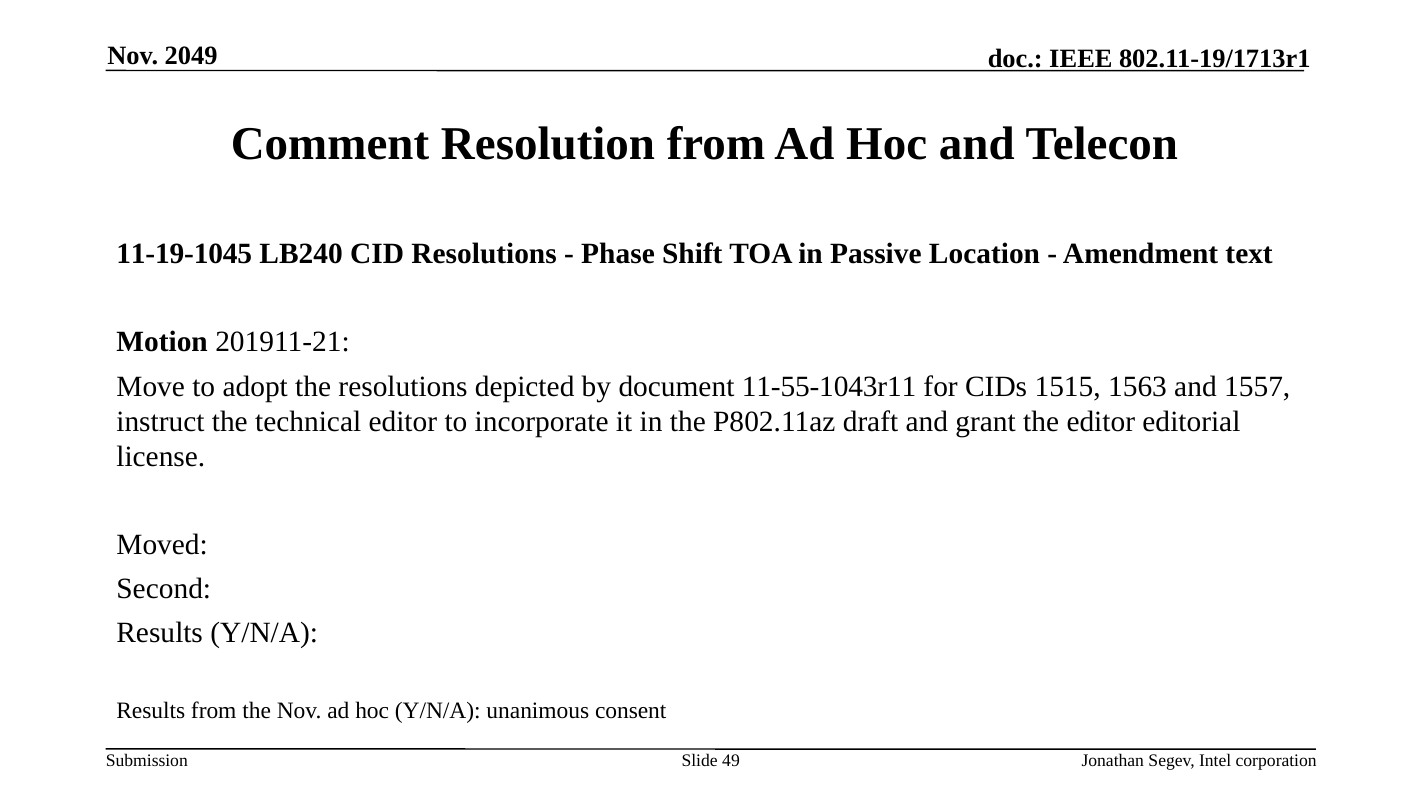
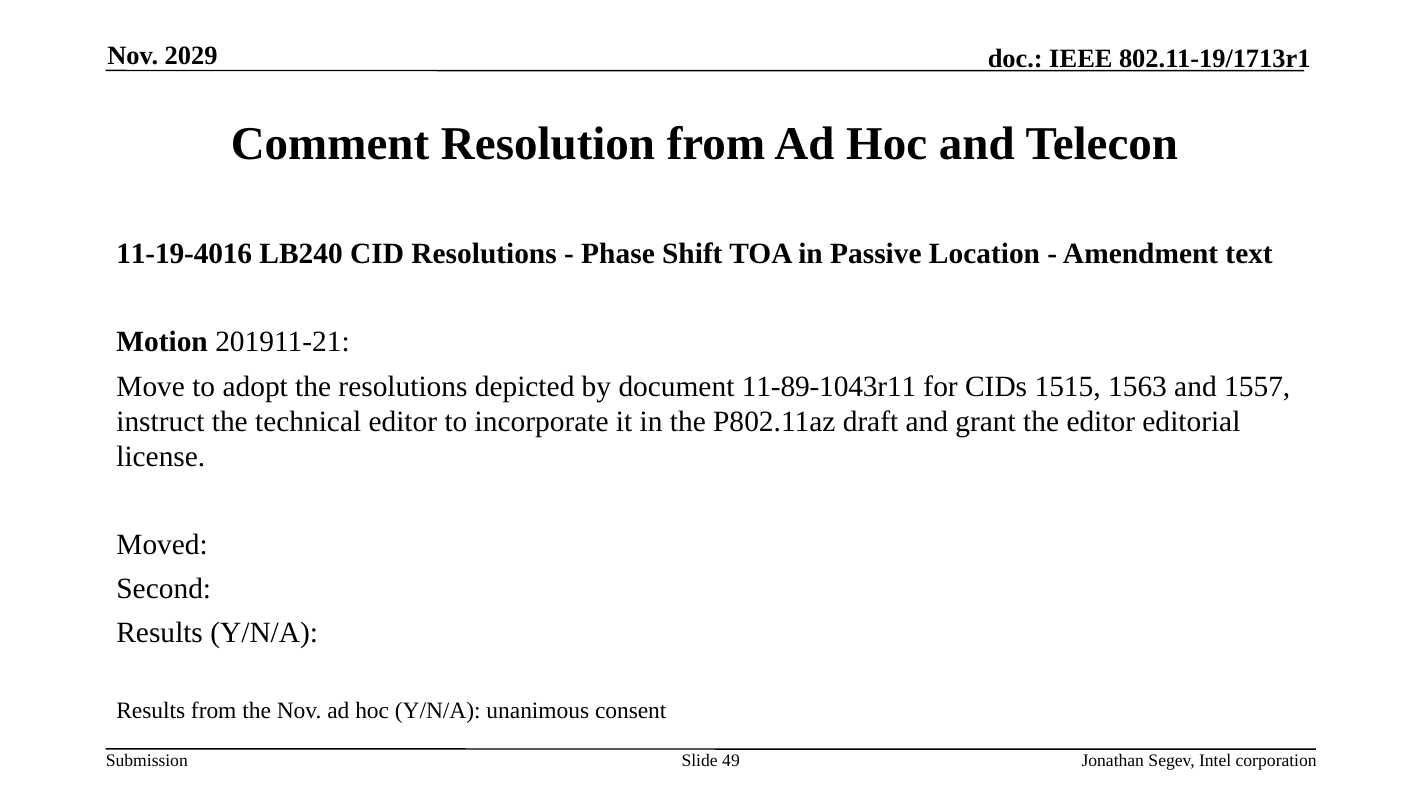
2049: 2049 -> 2029 (191, 56)
11-19-1045: 11-19-1045 -> 11-19-4016 (184, 254)
11-55-1043r11: 11-55-1043r11 -> 11-89-1043r11 (829, 386)
